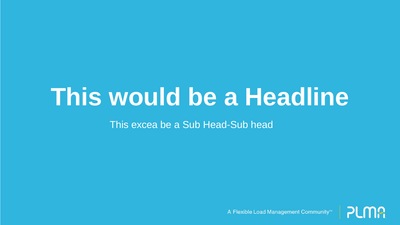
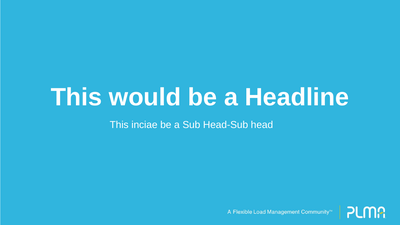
excea: excea -> inciae (144, 125)
